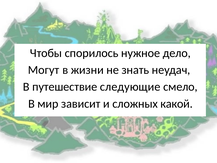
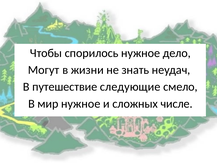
мир зависит: зависит -> нужное (81, 104)
какой: какой -> числе (177, 104)
